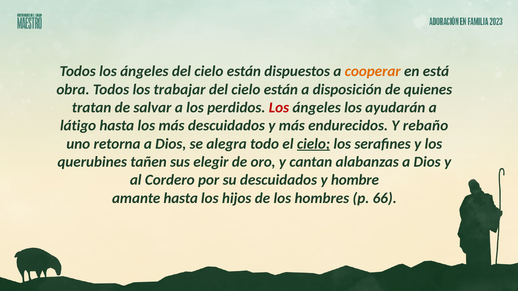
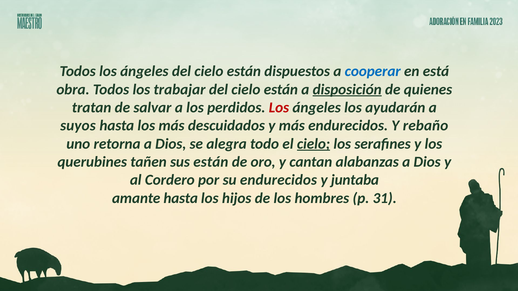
cooperar colour: orange -> blue (373, 71)
disposición underline: none -> present (347, 89)
látigo: látigo -> suyos (78, 126)
sus elegir: elegir -> están (211, 162)
su descuidados: descuidados -> endurecidos (278, 180)
hombre: hombre -> juntaba (355, 180)
66: 66 -> 31 (385, 198)
